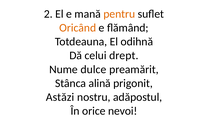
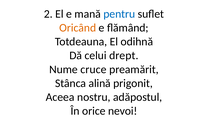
pentru colour: orange -> blue (119, 14)
dulce: dulce -> cruce (93, 69)
Astăzi: Astăzi -> Aceea (60, 97)
